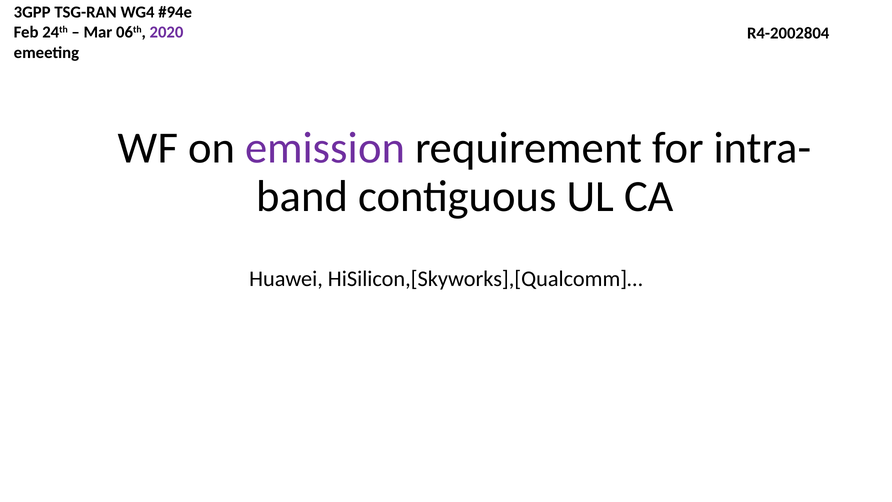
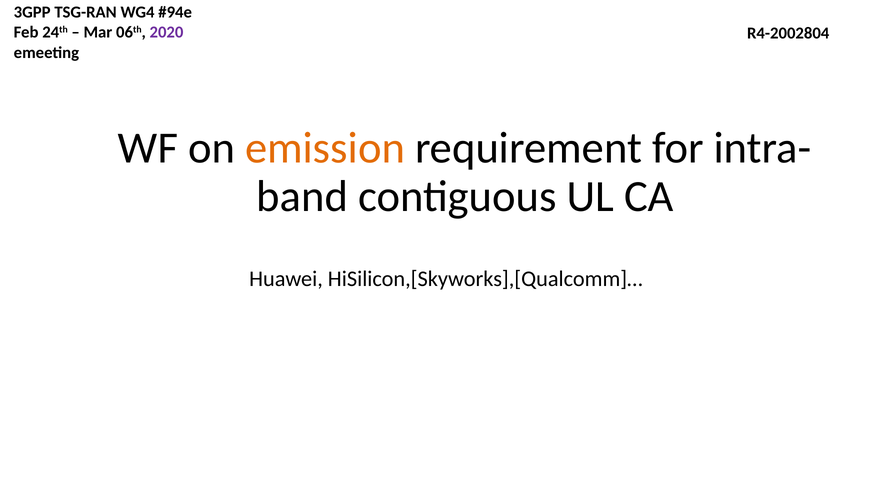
emission colour: purple -> orange (325, 148)
